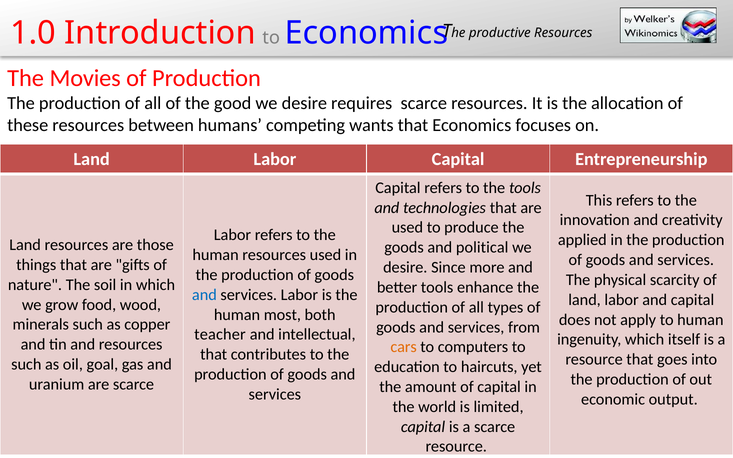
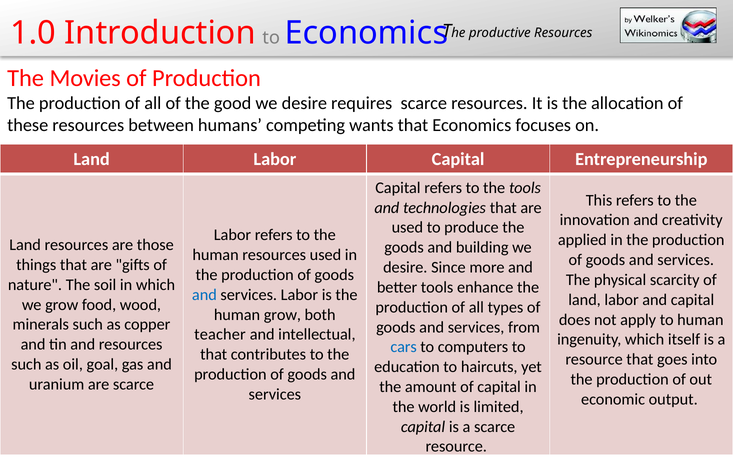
political: political -> building (482, 248)
human most: most -> grow (282, 315)
cars colour: orange -> blue (404, 347)
